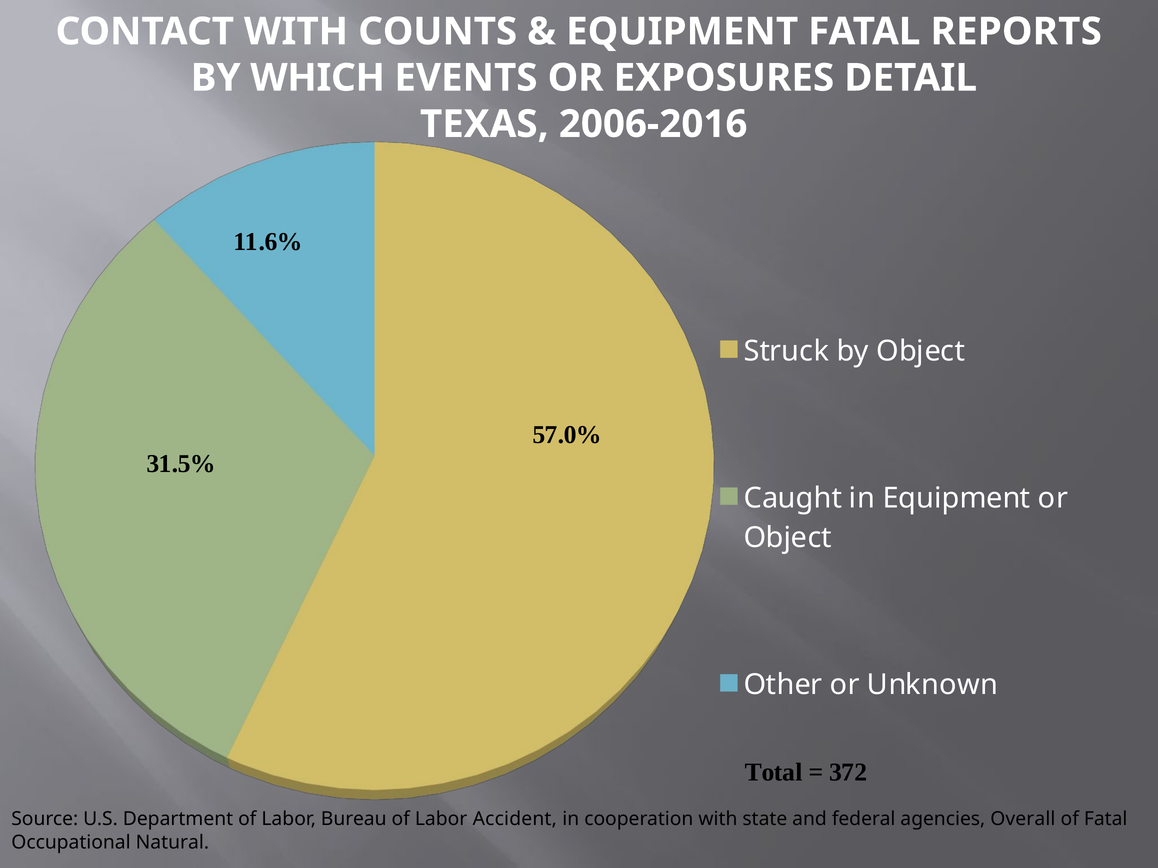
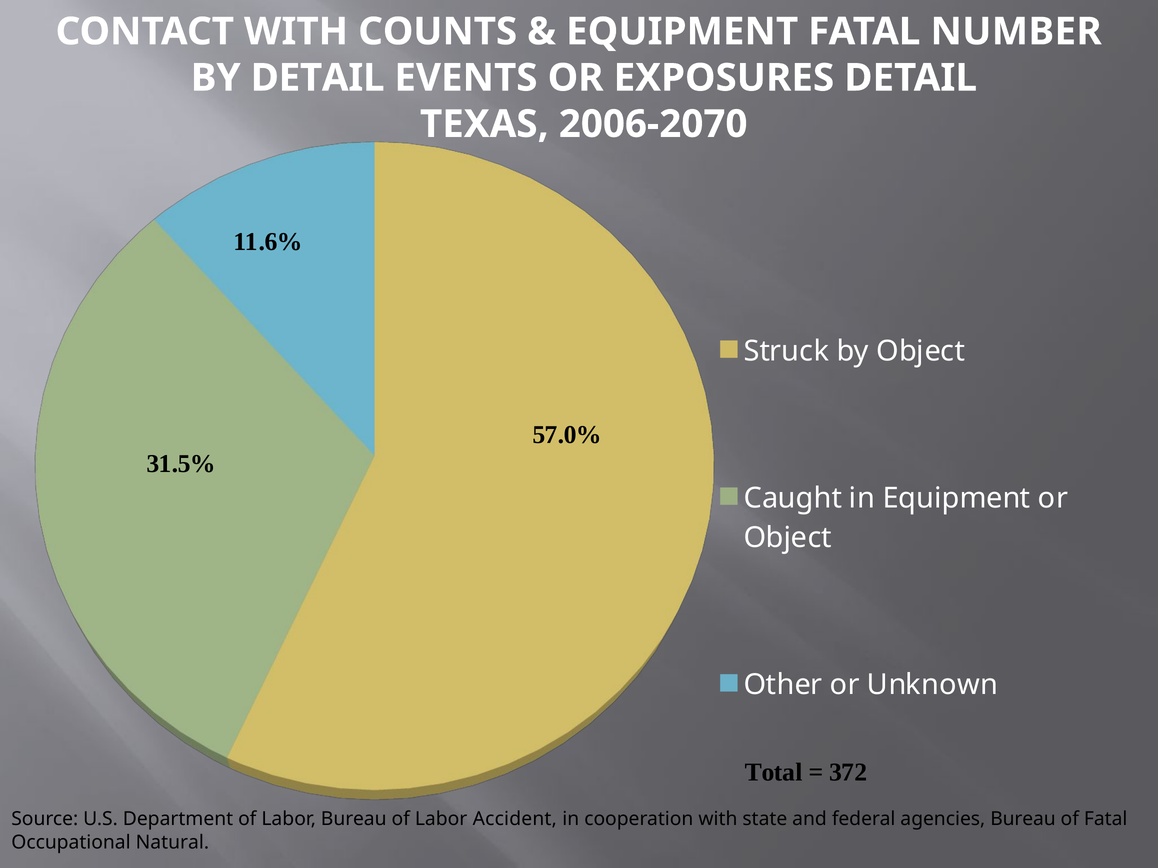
REPORTS: REPORTS -> NUMBER (1016, 32)
BY WHICH: WHICH -> DETAIL (318, 78)
2006-2016: 2006-2016 -> 2006-2070 (653, 124)
agencies Overall: Overall -> Bureau (1023, 820)
